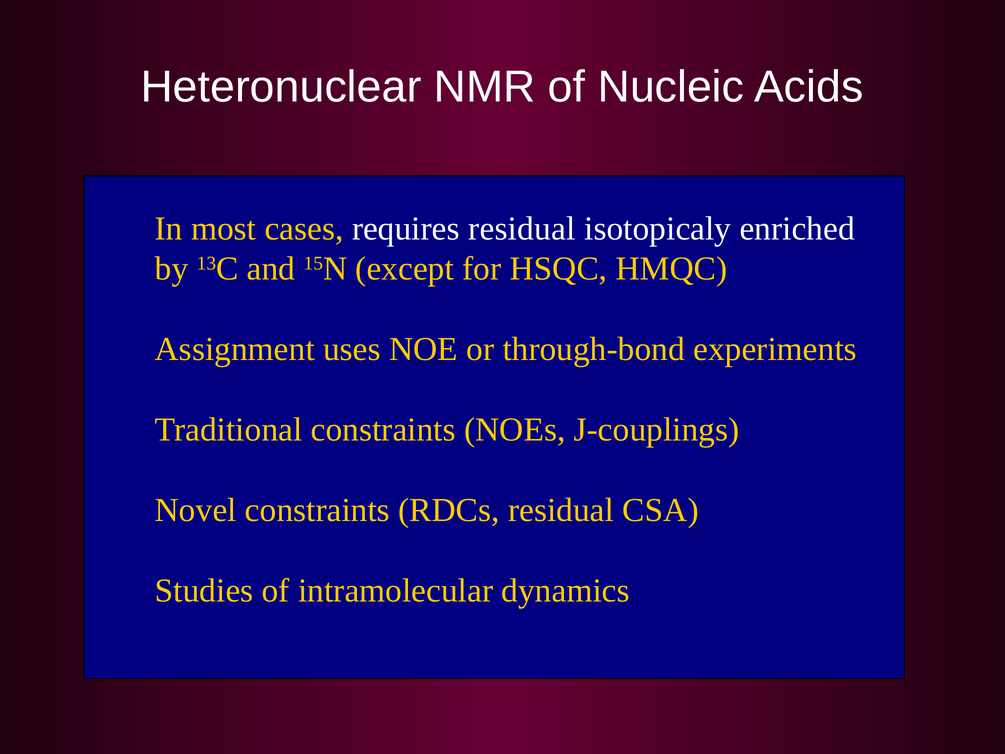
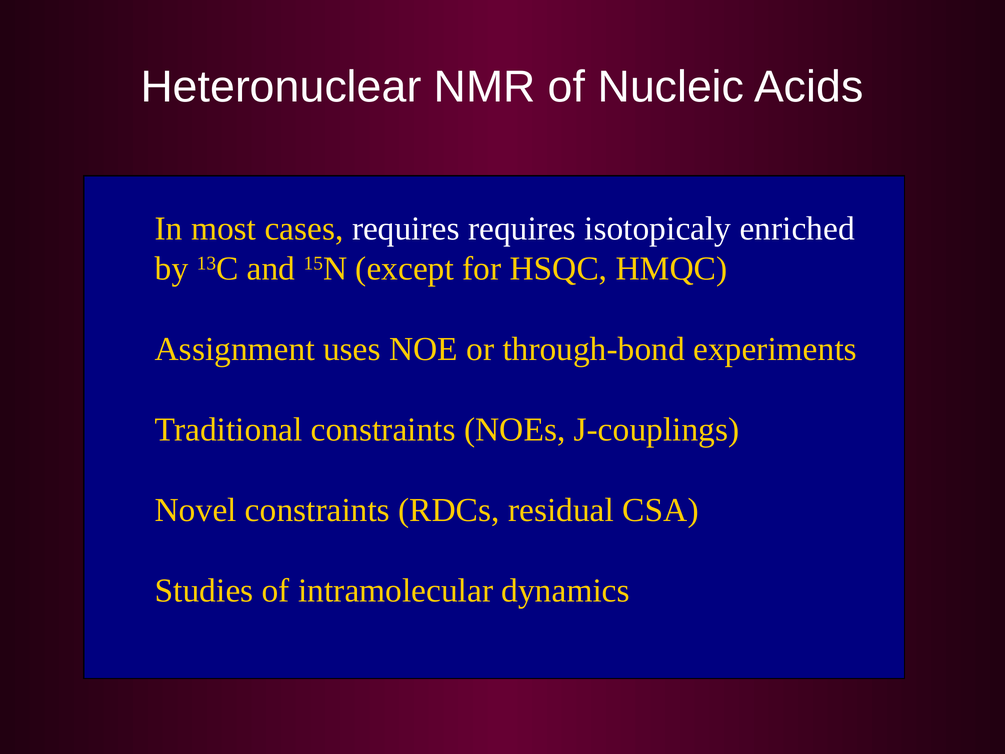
requires residual: residual -> requires (522, 229)
